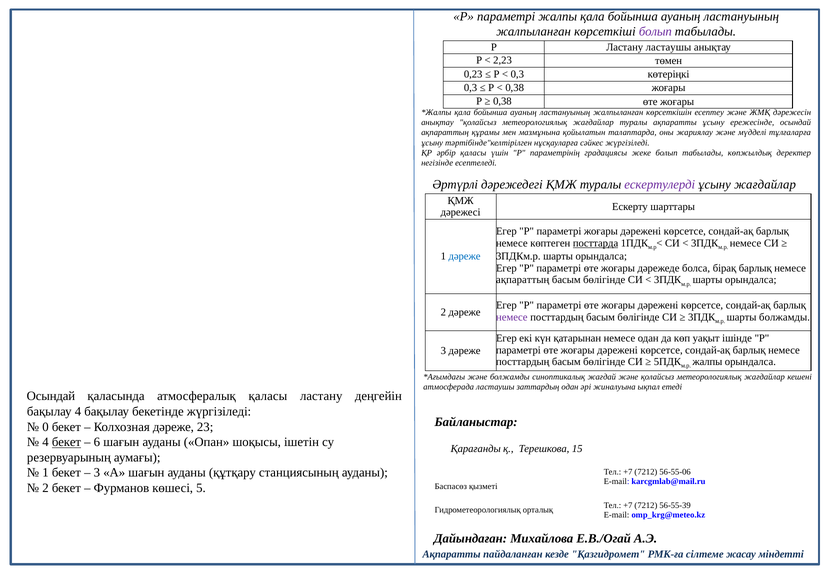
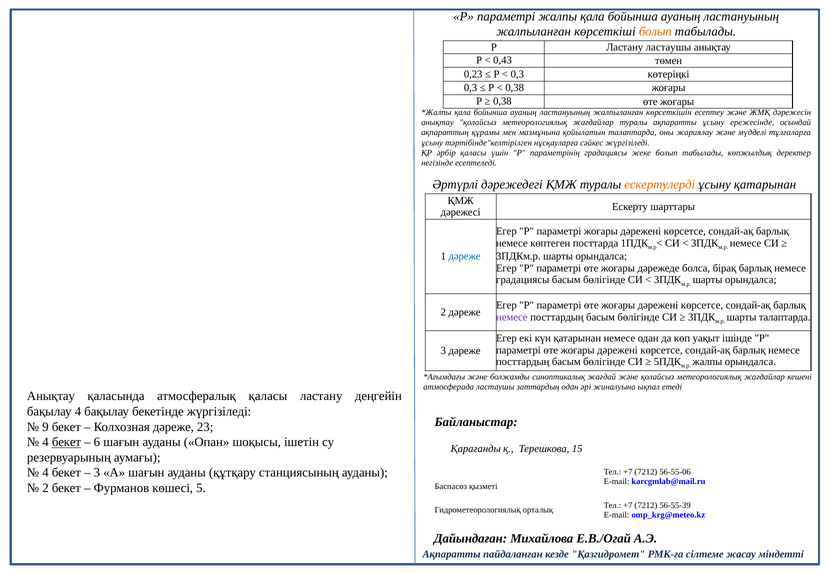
болып colour: purple -> orange (655, 32)
2,23: 2,23 -> 0,43 (503, 60)
ескертулерді colour: purple -> orange (660, 184)
ұсыну жағдайлар: жағдайлар -> қатарынан (765, 184)
посттарда underline: present -> none (596, 243)
ақпараттың: ақпараттың -> градациясы (523, 280)
шарты болжамды: болжамды -> талаптарда (785, 318)
Осындай: Осындай -> Анықтау (51, 397)
0: 0 -> 9 (46, 427)
1: 1 -> 4 (46, 473)
